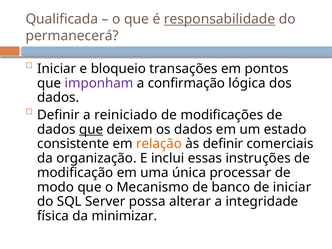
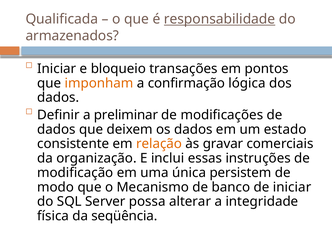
permanecerá: permanecerá -> armazenados (72, 36)
imponham colour: purple -> orange (99, 83)
reiniciado: reiniciado -> preliminar (126, 115)
que underline: present -> none (91, 129)
às definir: definir -> gravar (223, 144)
processar: processar -> persistem (240, 173)
minimizar: minimizar -> seqüência (124, 216)
